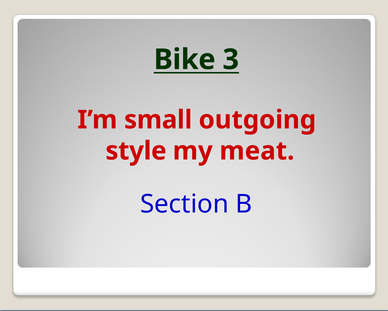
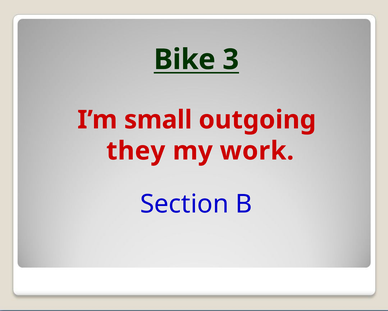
style: style -> they (136, 151)
meat: meat -> work (257, 151)
